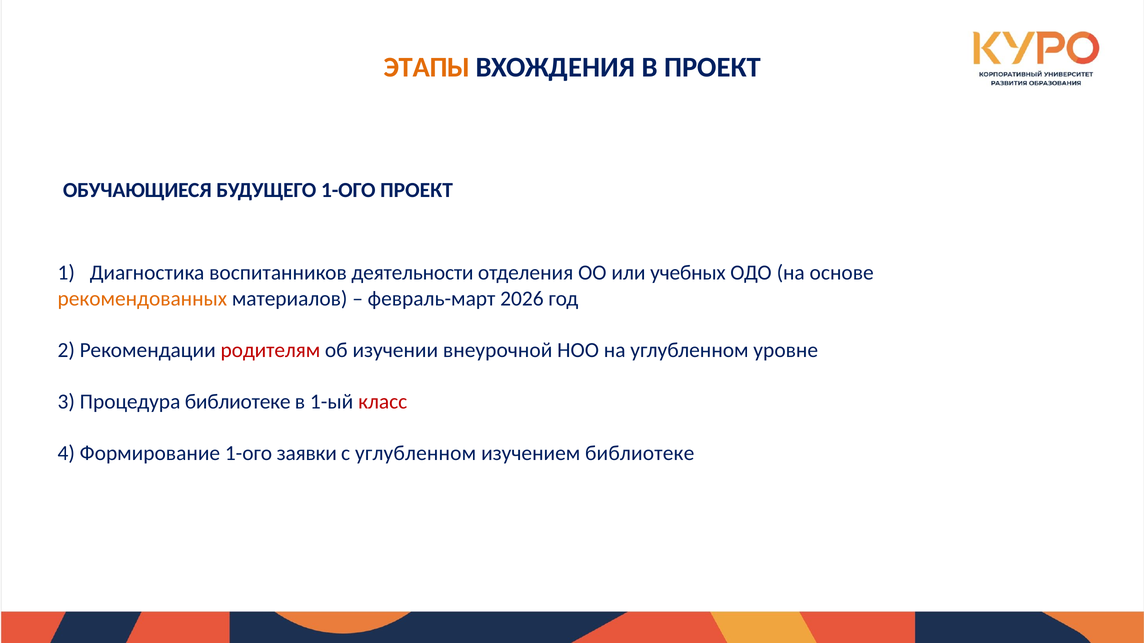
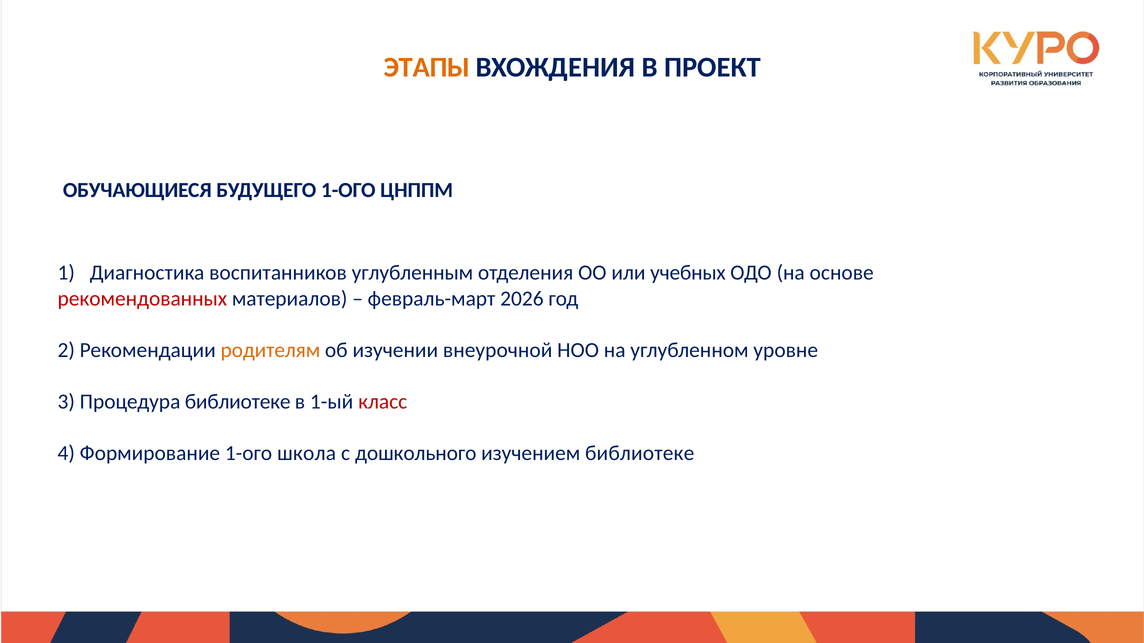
1-ОГО ПРОЕКТ: ПРОЕКТ -> ЦНППМ (417, 191)
деятельности: деятельности -> углубленным (412, 273)
рекомендованных colour: orange -> red (142, 299)
родителям colour: red -> orange (270, 350)
заявки: заявки -> школа (307, 453)
с углубленном: углубленном -> дошкольного (416, 453)
